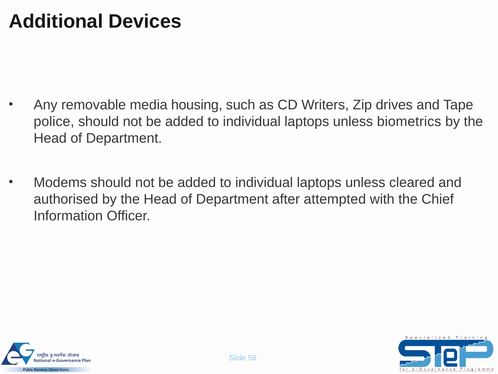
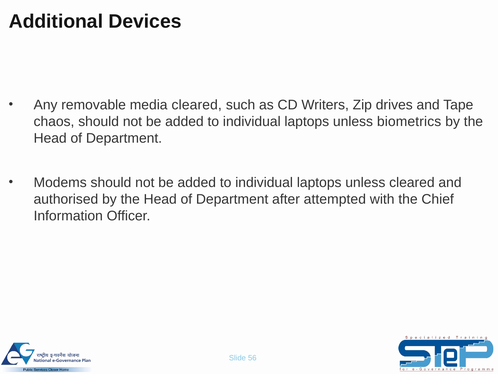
media housing: housing -> cleared (197, 105)
police: police -> chaos (54, 121)
